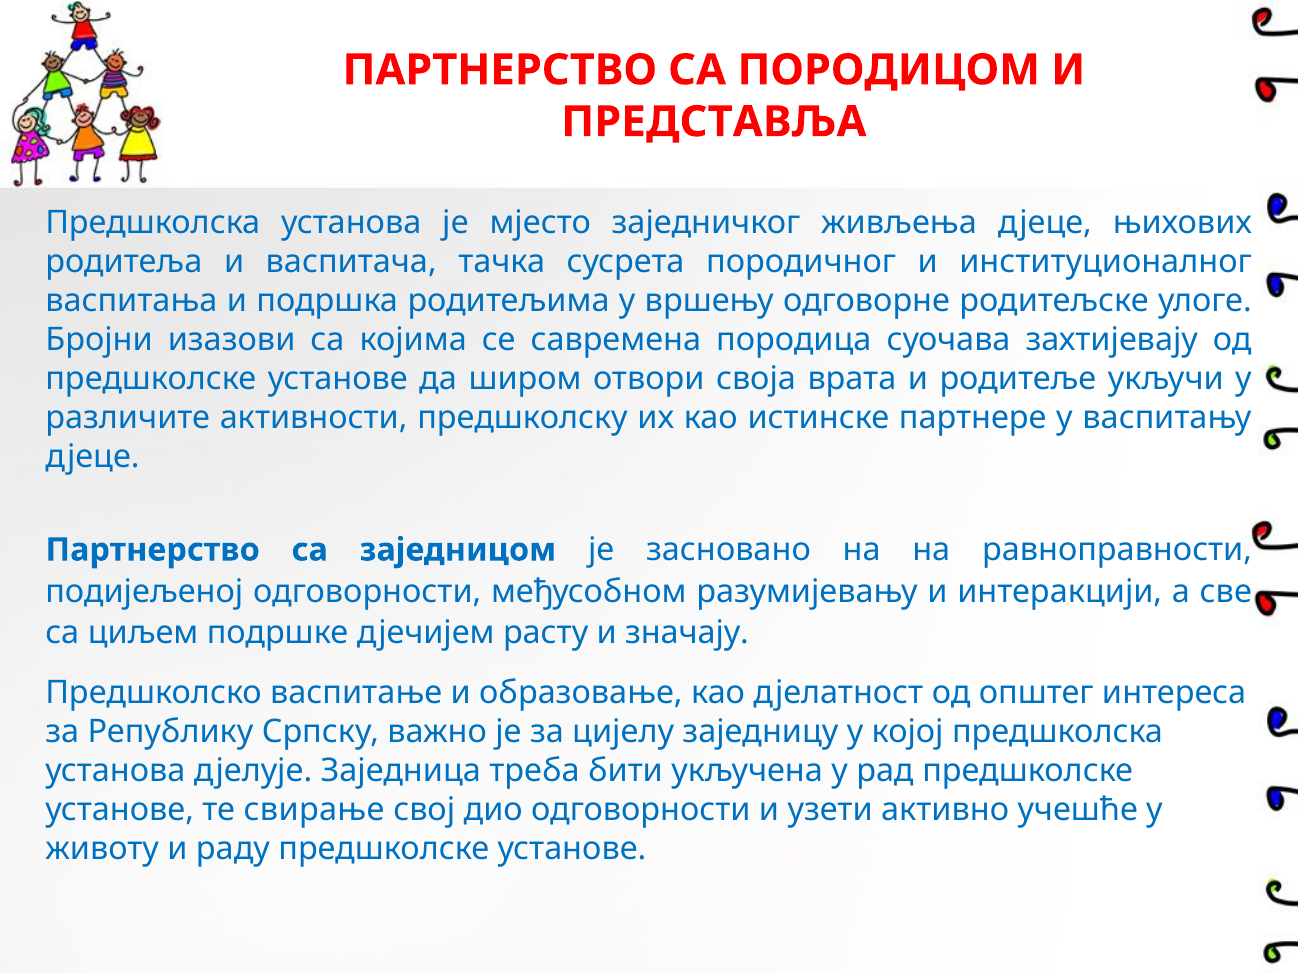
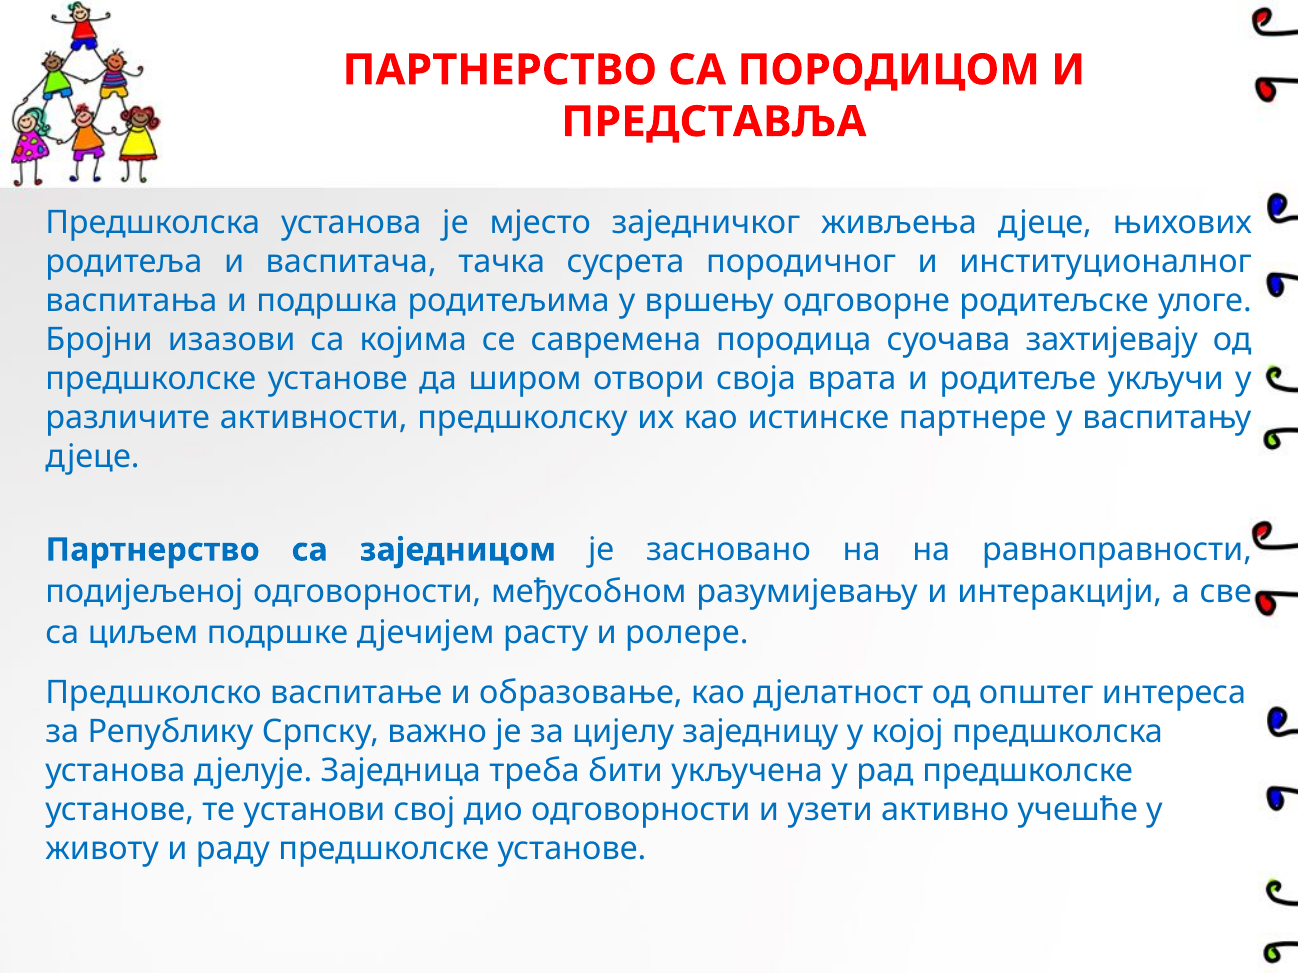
значају: значају -> ролере (687, 633)
свирање: свирање -> установи (314, 810)
